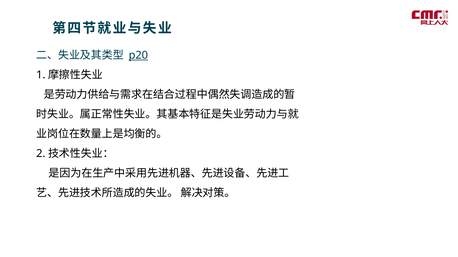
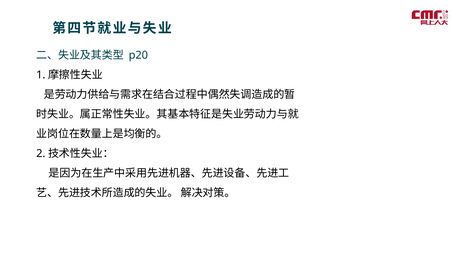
p20 underline: present -> none (138, 55)
